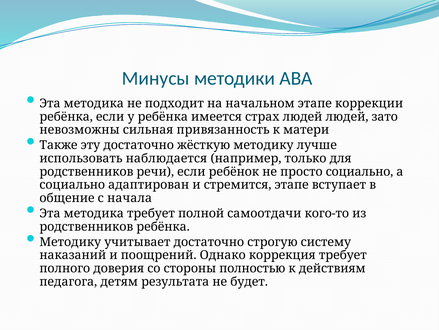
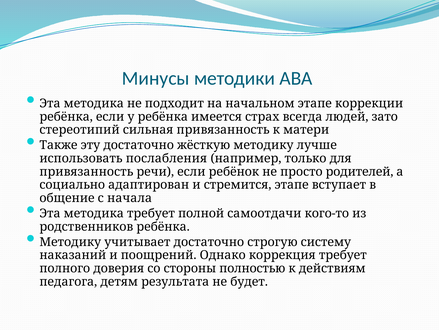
страх людей: людей -> всегда (302, 116)
невозможны: невозможны -> стереотипий (80, 130)
наблюдается: наблюдается -> послабления (166, 158)
родственников: родственников -> привязанность (86, 171)
просто социально: социально -> родителей (360, 171)
